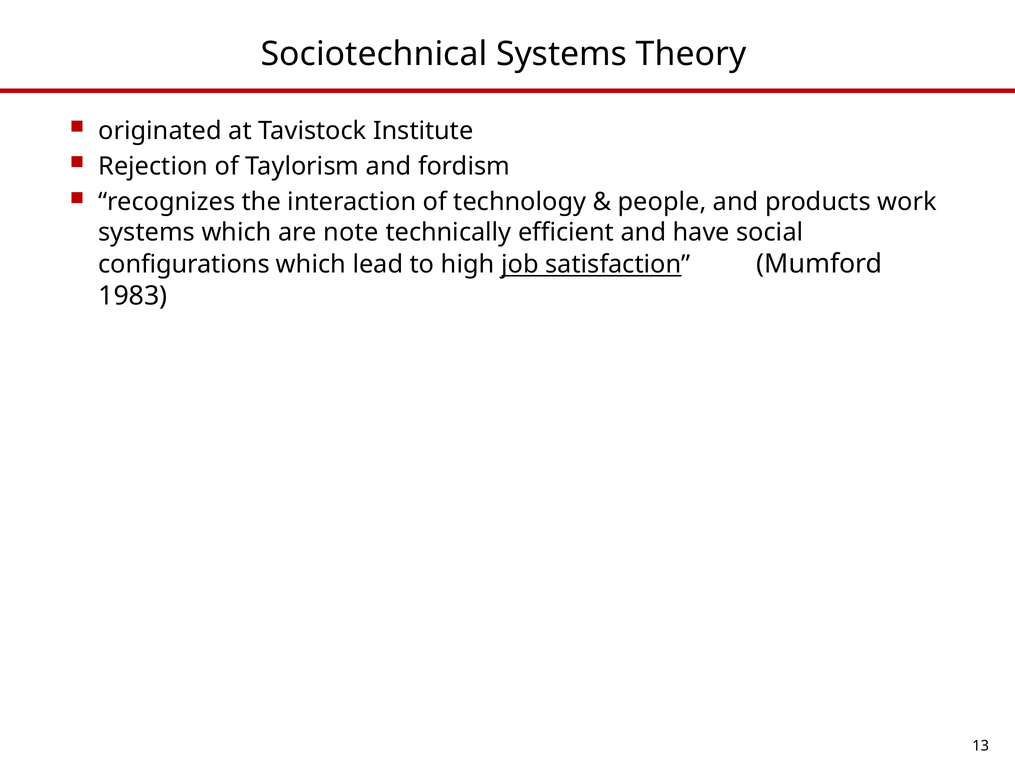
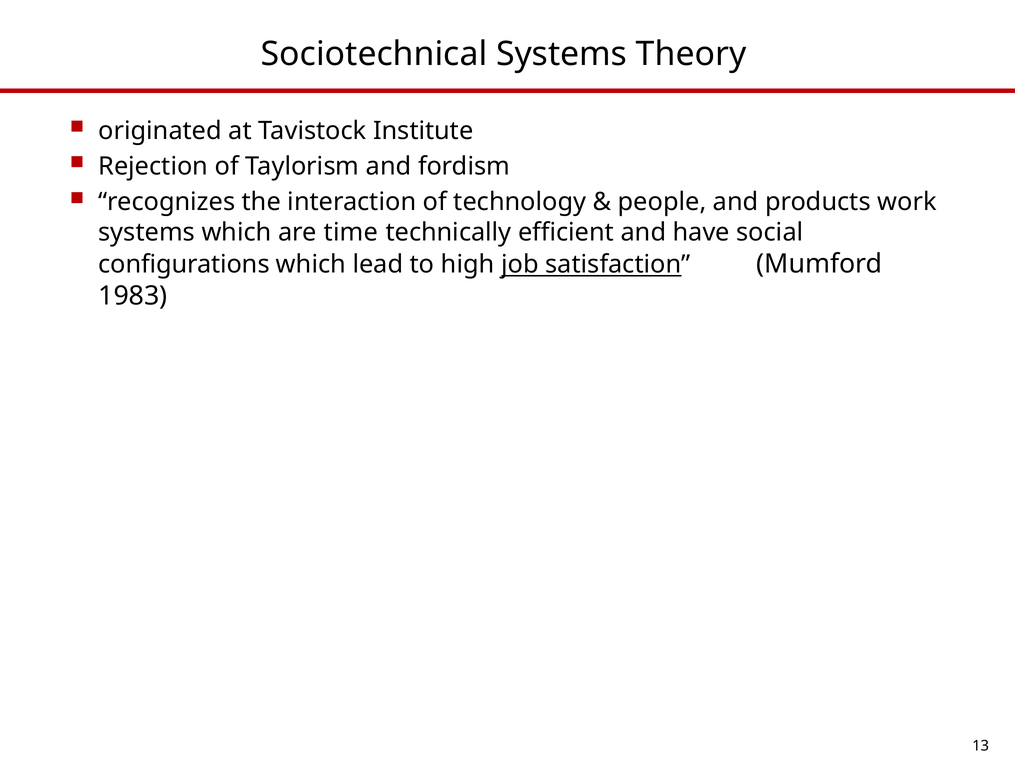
note: note -> time (351, 233)
